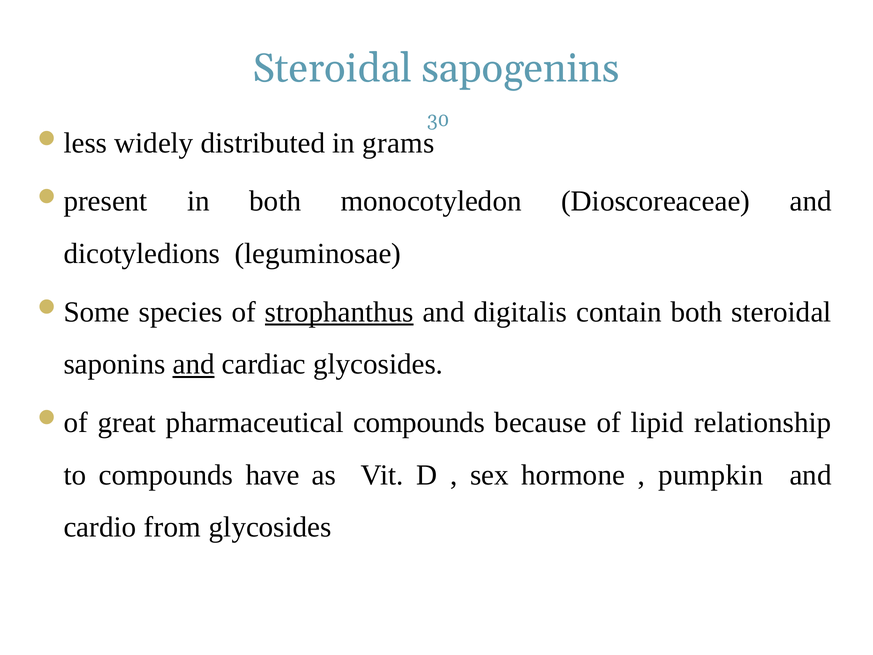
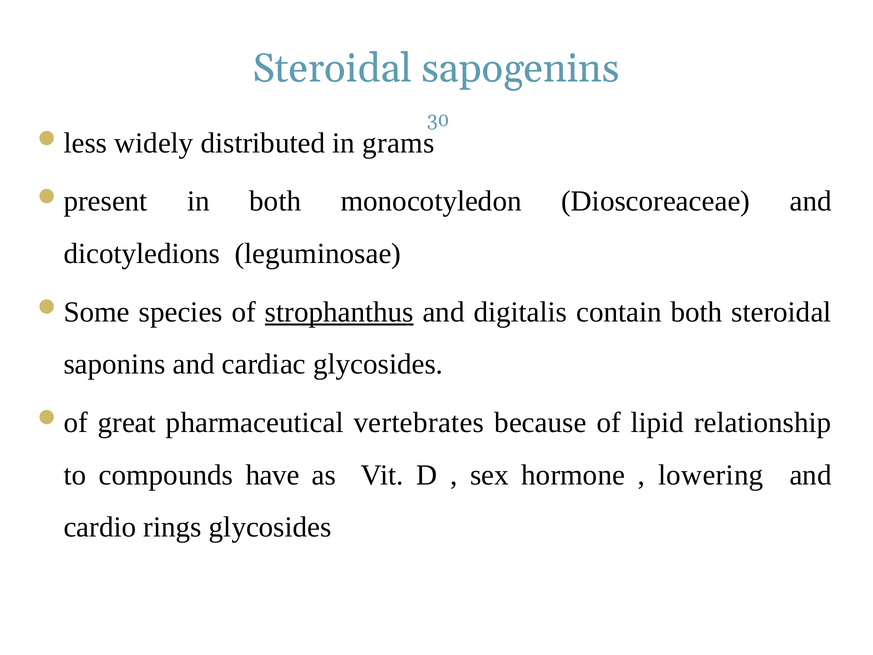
and underline: present -> none (194, 364)
pharmaceutical compounds: compounds -> vertebrates (419, 422)
pumpkin: pumpkin -> lowering (711, 475)
from: from -> rings (173, 527)
